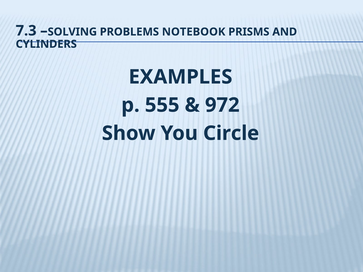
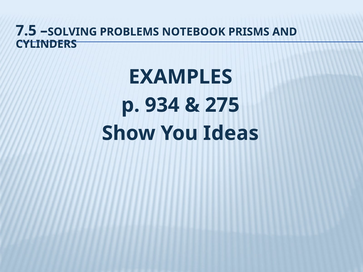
7.3: 7.3 -> 7.5 (26, 31)
555: 555 -> 934 (162, 105)
972: 972 -> 275 (222, 105)
Circle: Circle -> Ideas (231, 133)
